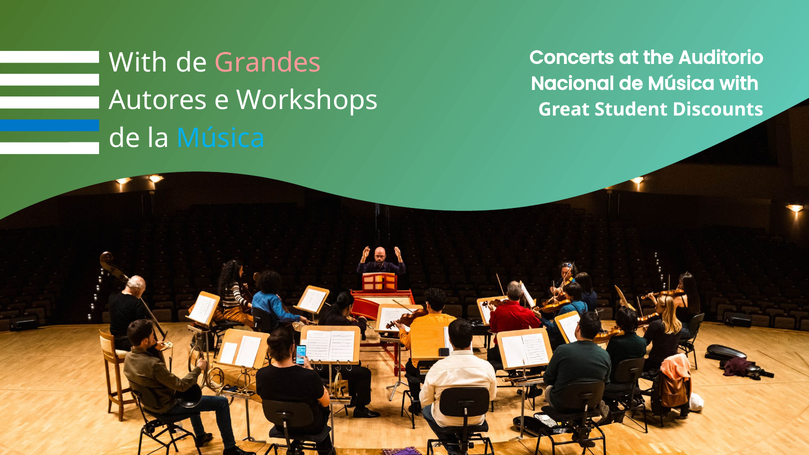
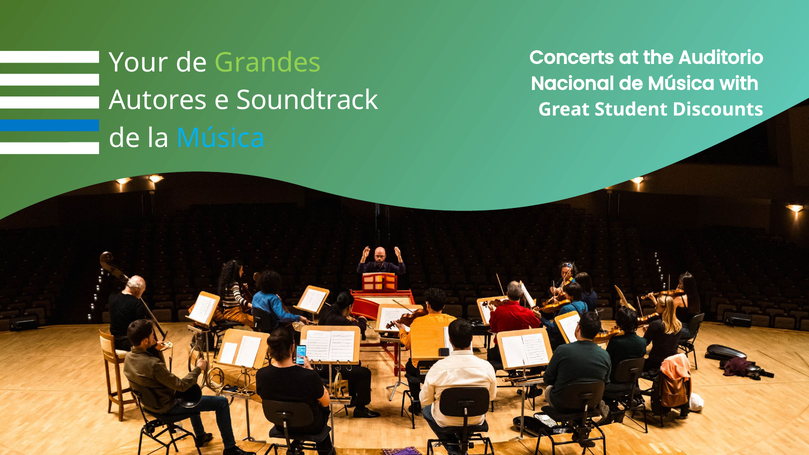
With: With -> Your (139, 63)
Grandes colour: pink -> light green (268, 63)
Workshops: Workshops -> Soundtrack (307, 100)
